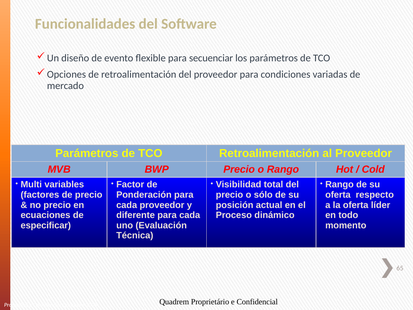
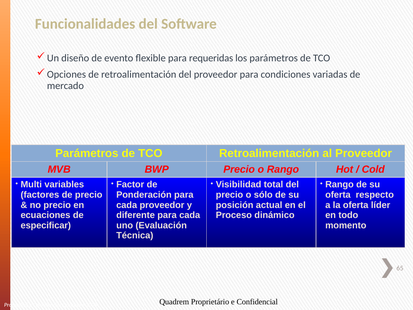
secuenciar: secuenciar -> requeridas (211, 58)
